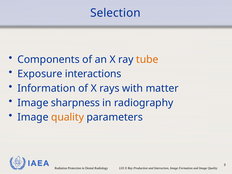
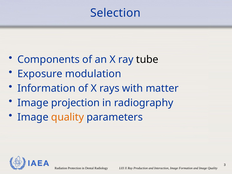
tube colour: orange -> black (147, 59)
interactions: interactions -> modulation (93, 74)
sharpness: sharpness -> projection (75, 103)
